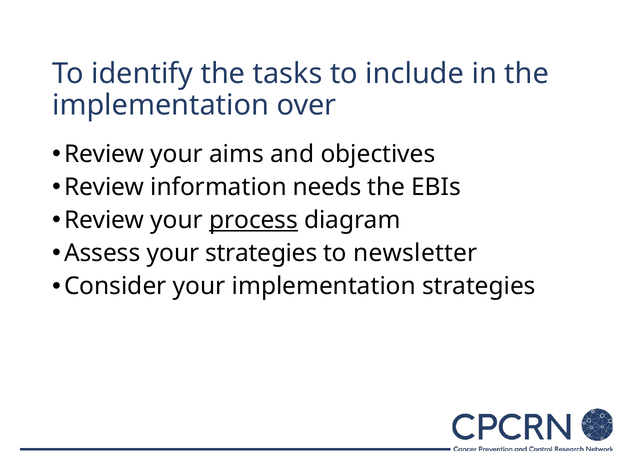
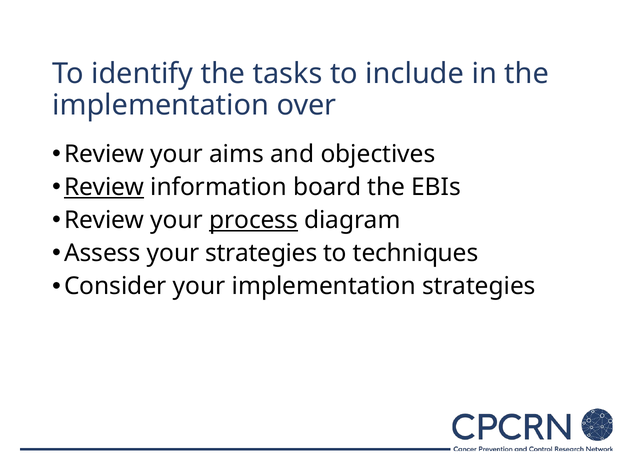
Review underline: none -> present (104, 187)
needs: needs -> board (327, 187)
newsletter: newsletter -> techniques (416, 253)
